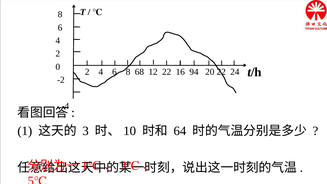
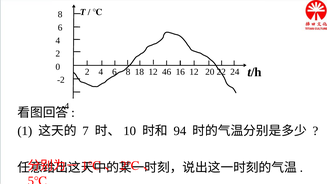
68: 68 -> 18 (139, 72)
12 22: 22 -> 46 (167, 72)
16 94: 94 -> 12 (194, 72)
3: 3 -> 7 (86, 131)
64: 64 -> 94 (180, 131)
